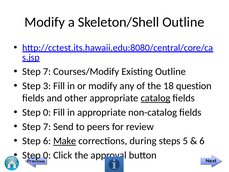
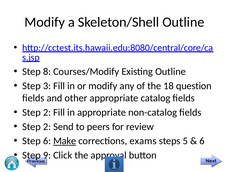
7: 7 -> 8 (47, 71)
catalog underline: present -> none (156, 98)
0: 0 -> 2 (47, 112)
7: 7 -> 2 (47, 126)
during: during -> exams (143, 141)
0: 0 -> 9 (47, 155)
